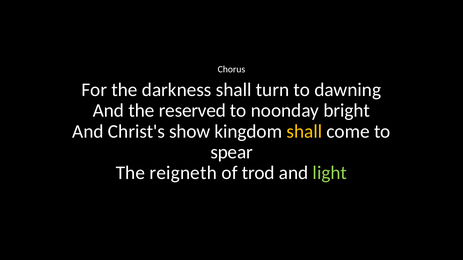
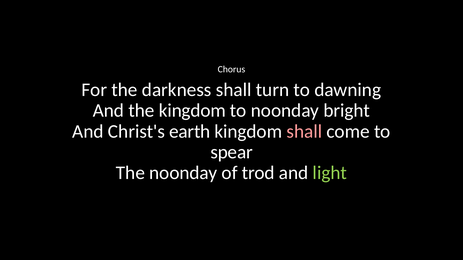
the reserved: reserved -> kingdom (192, 111)
show: show -> earth (190, 132)
shall colour: yellow -> pink (304, 132)
The reigneth: reigneth -> noonday (183, 173)
